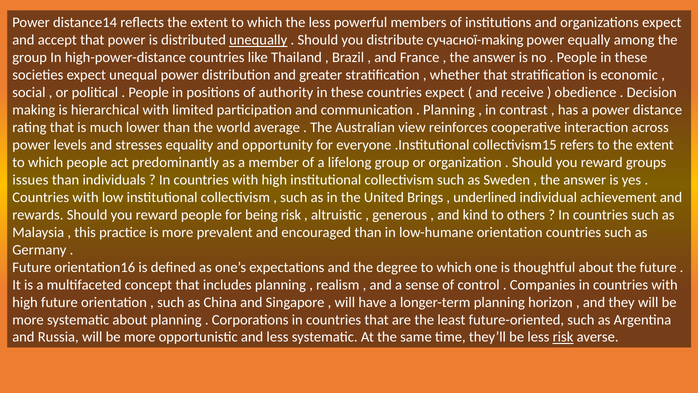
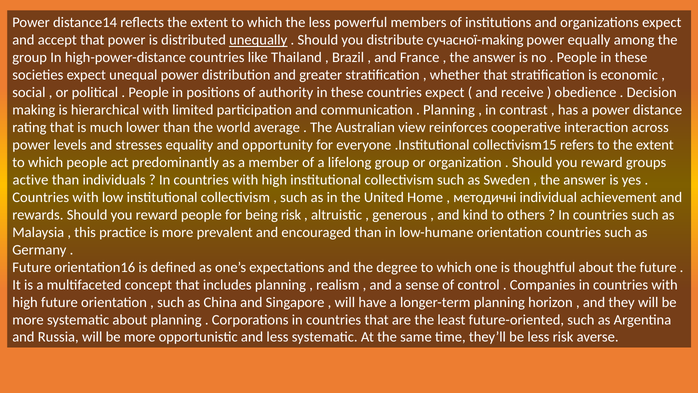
issues: issues -> active (30, 180)
Brings: Brings -> Home (425, 197)
underlined: underlined -> методичні (485, 197)
risk underline: present -> none (563, 337)
